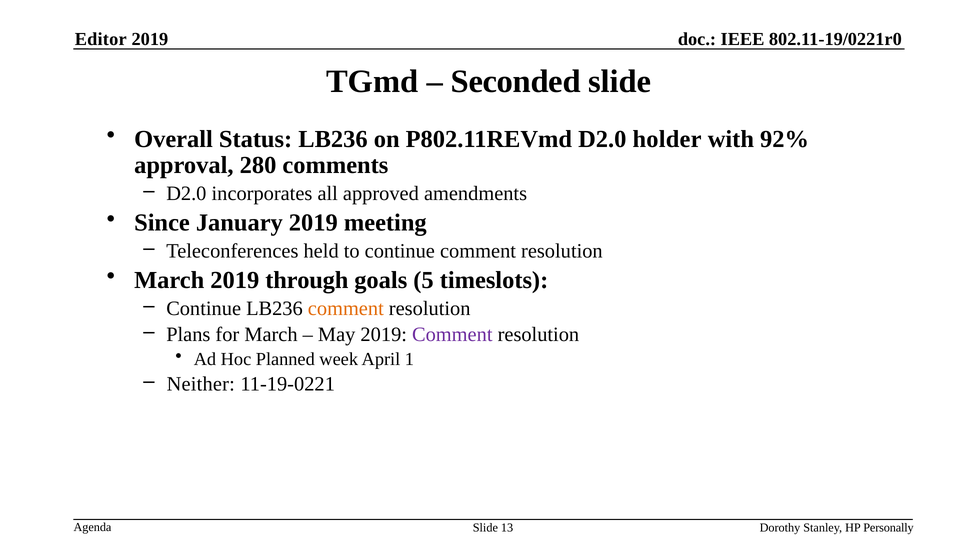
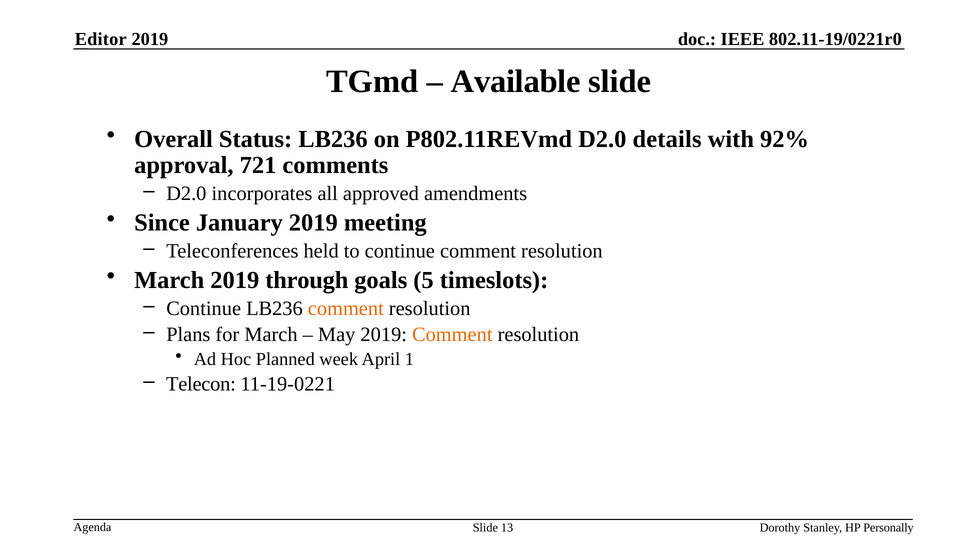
Seconded: Seconded -> Available (516, 82)
holder: holder -> details (667, 139)
280: 280 -> 721 (258, 165)
Comment colour: purple -> orange (452, 334)
Neither: Neither -> Telecon (201, 384)
